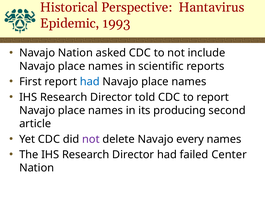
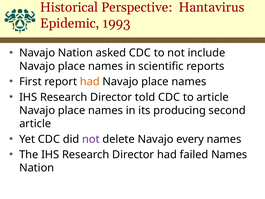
had colour: blue -> orange (90, 82)
to report: report -> article (213, 97)
failed Center: Center -> Names (229, 154)
